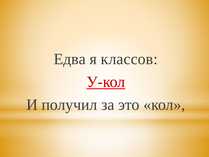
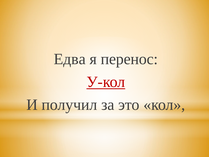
классов: классов -> перенос (129, 59)
